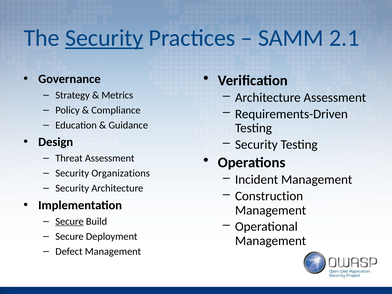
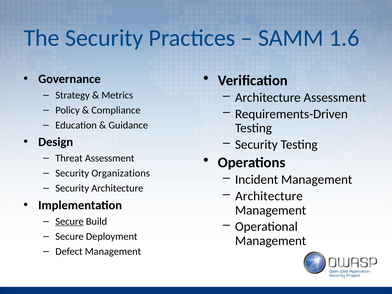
Security underline: present -> none (104, 38)
2.1: 2.1 -> 1.6 (344, 38)
Construction: Construction -> Architecture (269, 196)
